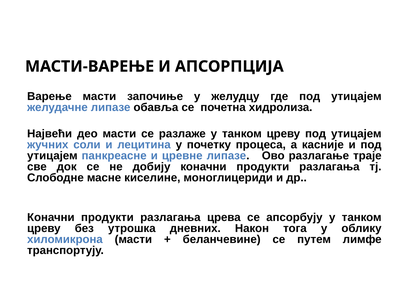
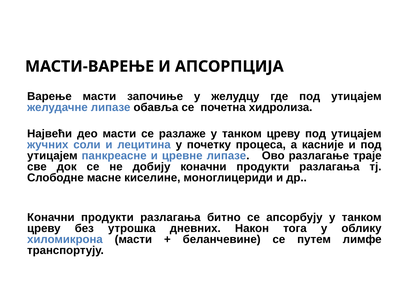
црева: црева -> битно (224, 217)
